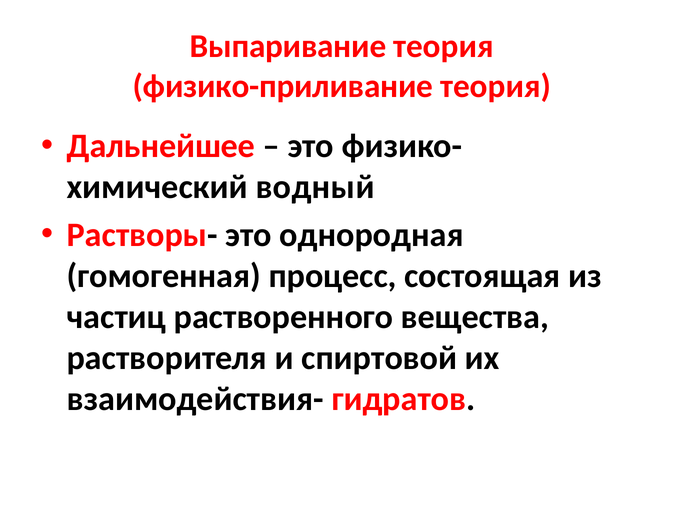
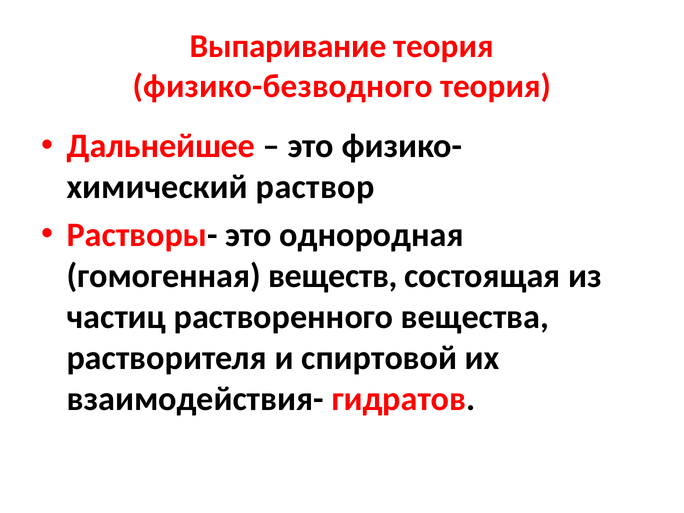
физико-приливание: физико-приливание -> физико-безводного (283, 86)
водный: водный -> раствор (315, 187)
процесс: процесс -> веществ (333, 276)
